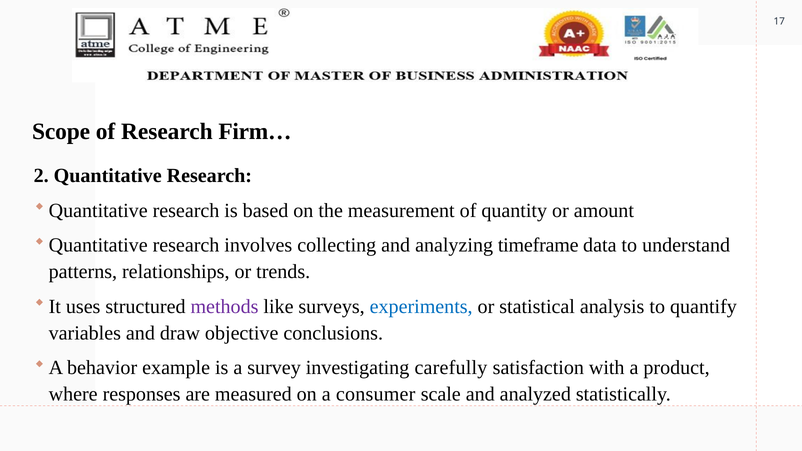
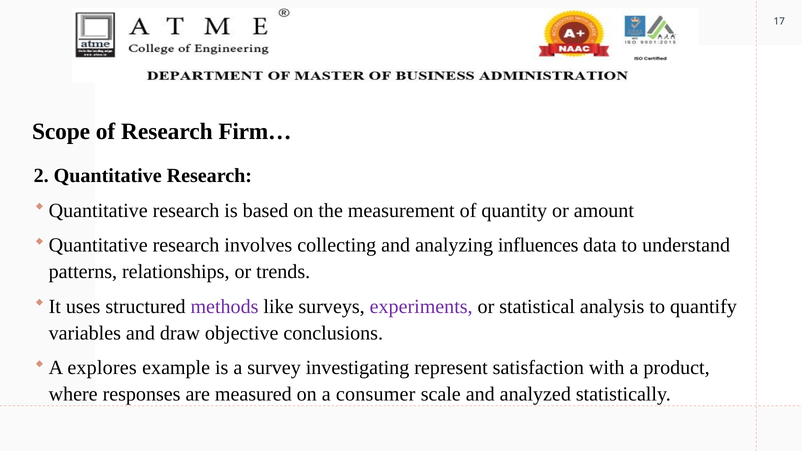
timeframe: timeframe -> influences (538, 245)
experiments colour: blue -> purple (421, 307)
behavior: behavior -> explores (102, 368)
carefully: carefully -> represent (451, 368)
